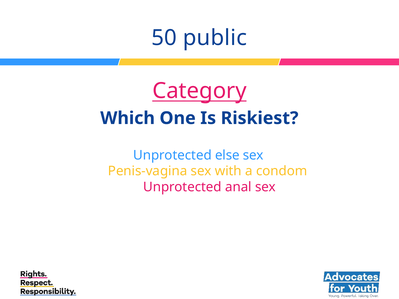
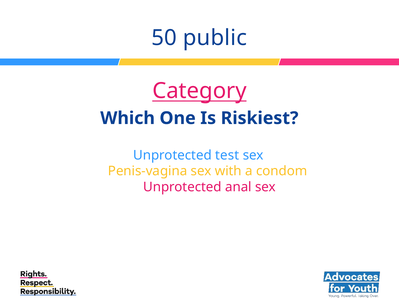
else: else -> test (227, 155)
